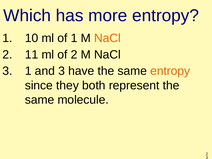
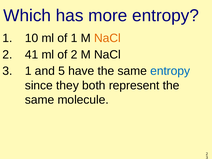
11: 11 -> 41 (32, 55)
and 3: 3 -> 5 (62, 71)
entropy colour: orange -> blue (170, 71)
